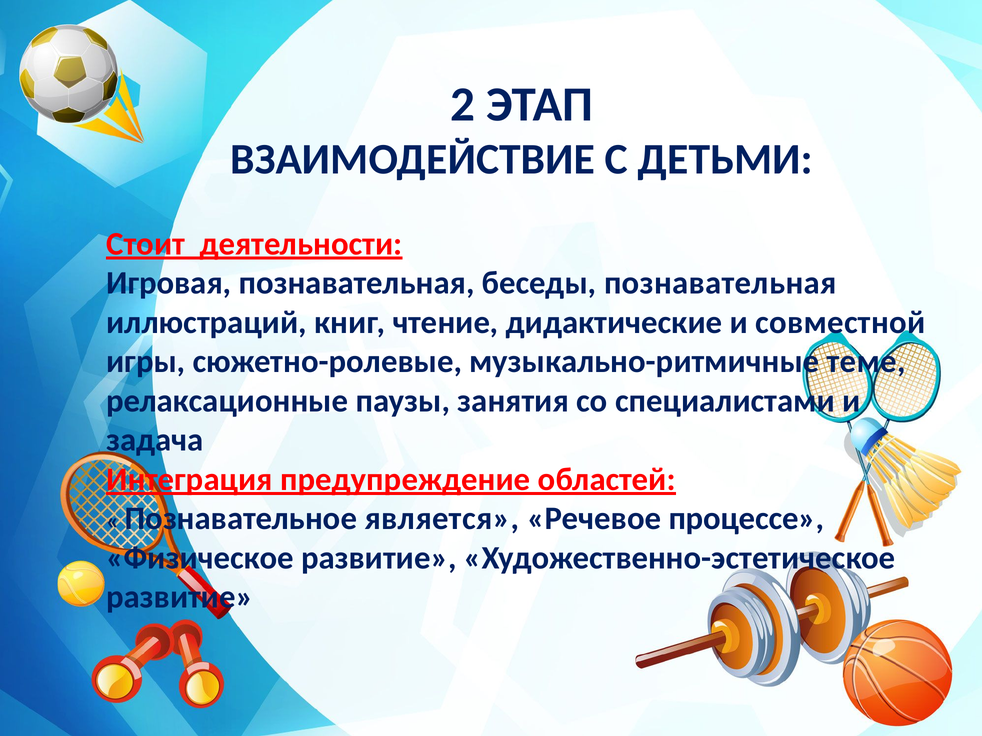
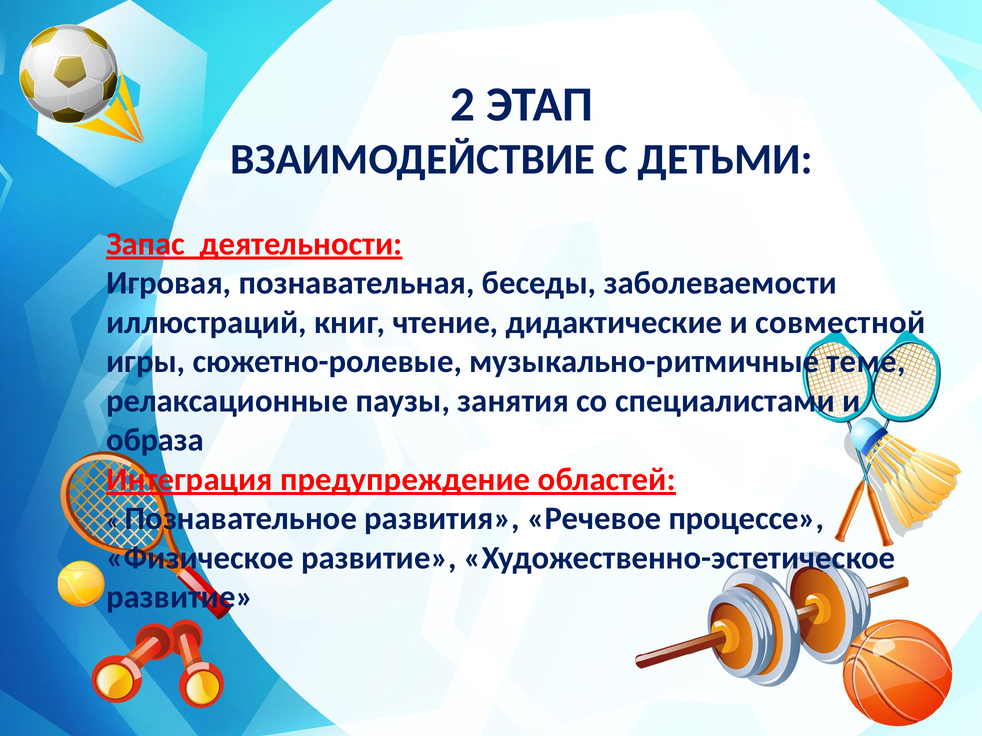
Стоит: Стоит -> Запас (146, 244)
беседы познавательная: познавательная -> заболеваемости (720, 283)
задача: задача -> образа (155, 440)
является: является -> развития (442, 519)
